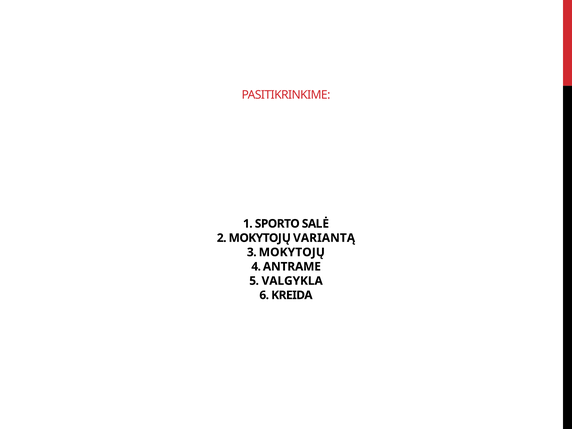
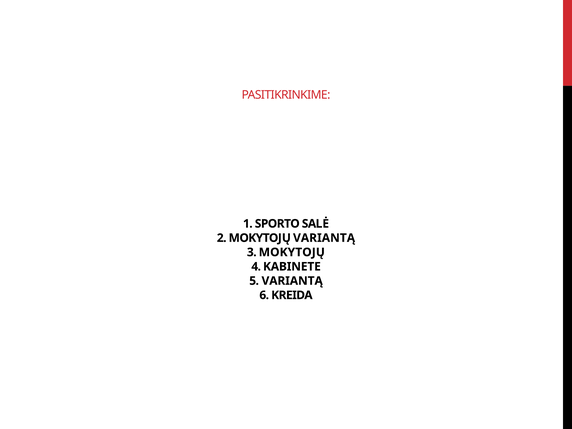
ANTRAME: ANTRAME -> KABINETE (292, 267)
5 VALGYKLA: VALGYKLA -> VARIANTĄ (292, 281)
